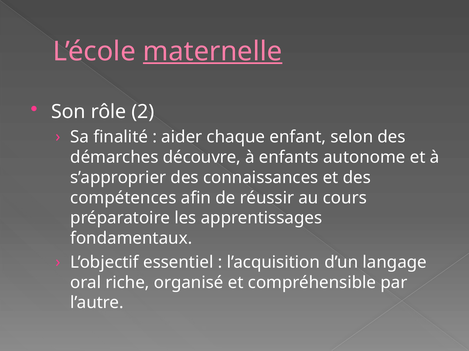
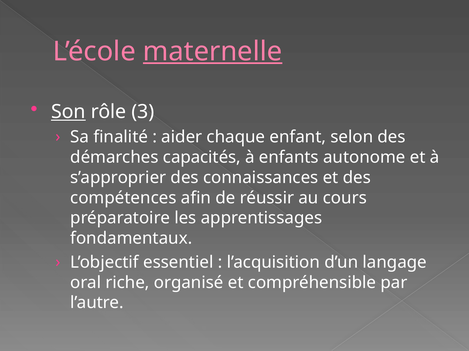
Son underline: none -> present (68, 112)
2: 2 -> 3 (143, 112)
découvre: découvre -> capacités (202, 157)
